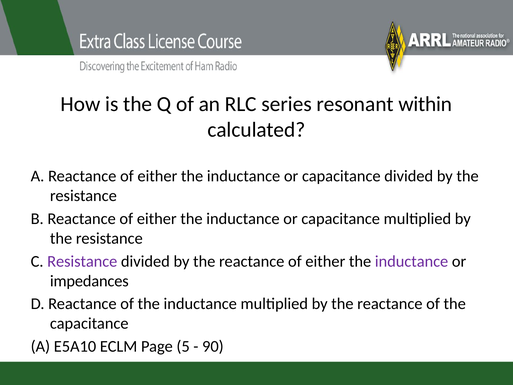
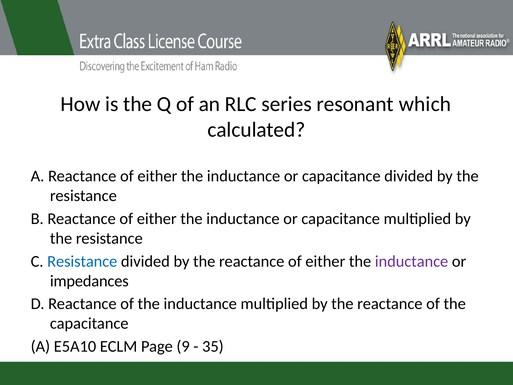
within: within -> which (425, 104)
Resistance colour: purple -> blue (82, 261)
5: 5 -> 9 (183, 346)
90: 90 -> 35 (213, 346)
